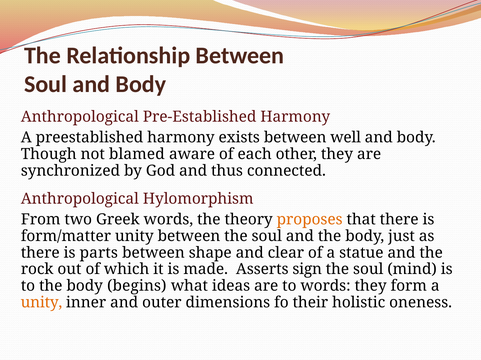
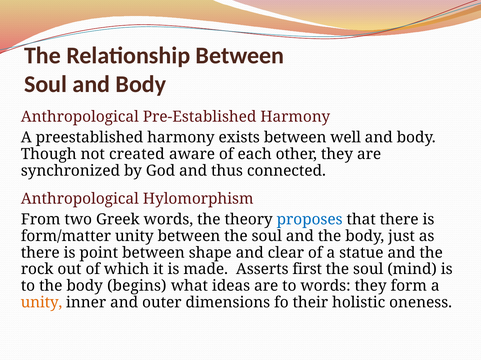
blamed: blamed -> created (137, 154)
proposes colour: orange -> blue (310, 220)
parts: parts -> point (99, 253)
sign: sign -> first (307, 270)
